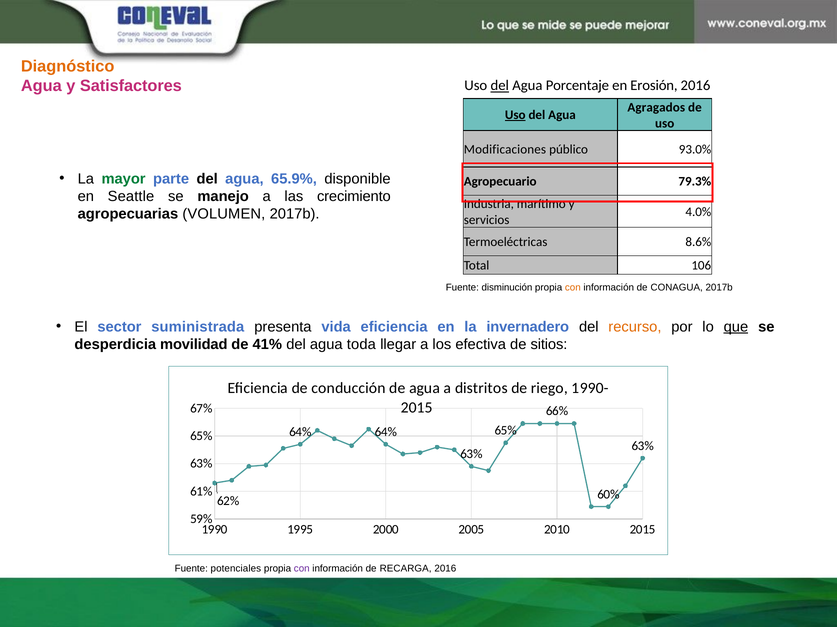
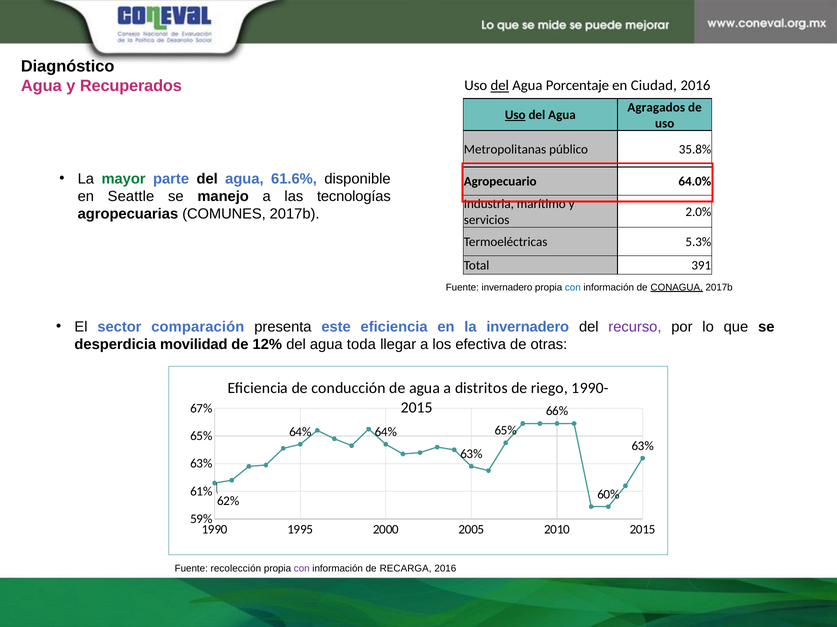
Diagnóstico colour: orange -> black (68, 66)
Satisfactores: Satisfactores -> Recuperados (131, 86)
Erosión: Erosión -> Ciudad (654, 86)
Modificaciones: Modificaciones -> Metropolitanas (505, 149)
93.0%: 93.0% -> 35.8% (695, 149)
65.9%: 65.9% -> 61.6% (294, 179)
79.3%: 79.3% -> 64.0% (695, 182)
crecimiento: crecimiento -> tecnologías (354, 197)
4.0%: 4.0% -> 2.0% (698, 212)
VOLUMEN: VOLUMEN -> COMUNES (224, 214)
8.6%: 8.6% -> 5.3% (698, 242)
106: 106 -> 391 (701, 266)
Fuente disminución: disminución -> invernadero (507, 288)
con colour: orange -> blue (573, 288)
CONAGUA underline: none -> present (677, 288)
suministrada: suministrada -> comparación (198, 327)
vida: vida -> este (336, 327)
recurso colour: orange -> purple (635, 327)
que underline: present -> none (736, 327)
41%: 41% -> 12% (267, 345)
sitios: sitios -> otras (549, 345)
potenciales: potenciales -> recolección (236, 569)
